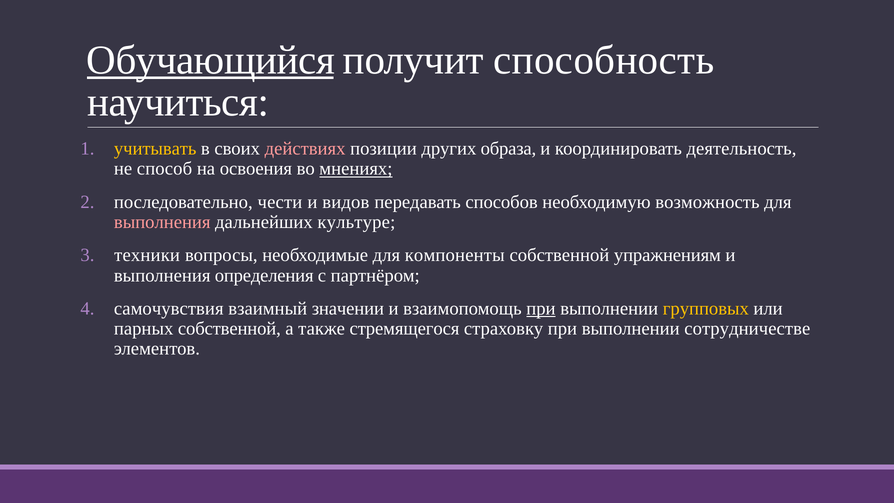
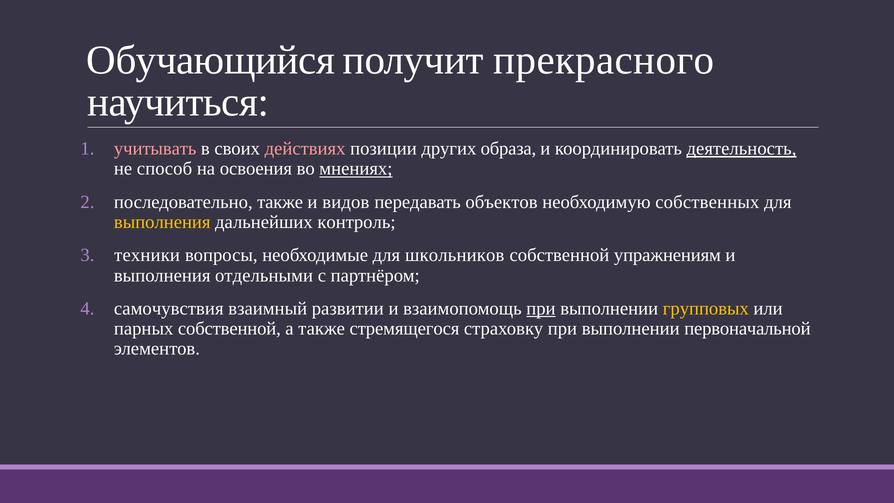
Обучающийся underline: present -> none (211, 60)
способность: способность -> прекрасного (604, 60)
учитывать colour: yellow -> pink (155, 149)
деятельность underline: none -> present (742, 149)
последовательно чести: чести -> также (280, 202)
способов: способов -> объектов (502, 202)
возможность: возможность -> собственных (707, 202)
выполнения colour: pink -> yellow (162, 222)
культуре: культуре -> контроль (356, 222)
компоненты: компоненты -> школьников (455, 255)
определения: определения -> отдельными (264, 275)
значении: значении -> развитии (348, 308)
сотрудничестве: сотрудничестве -> первоначальной (747, 329)
